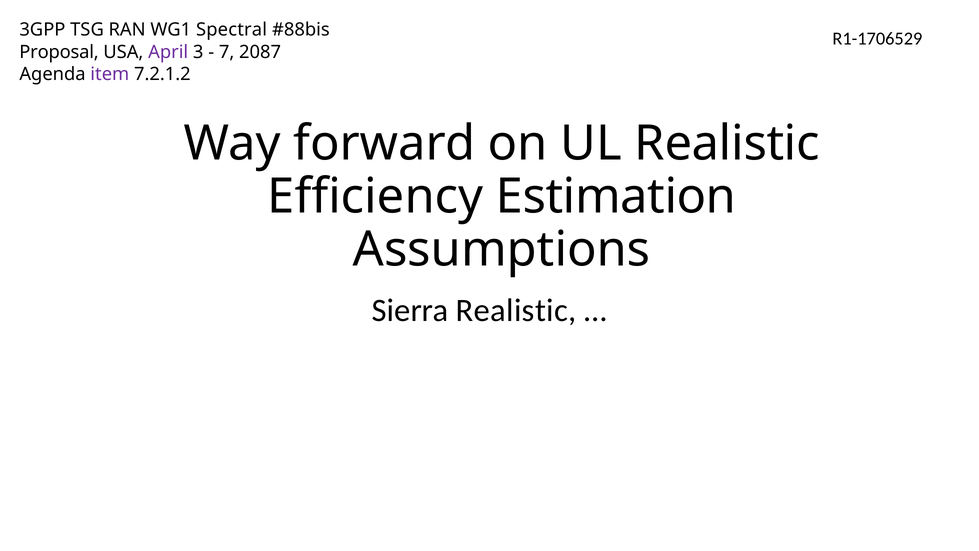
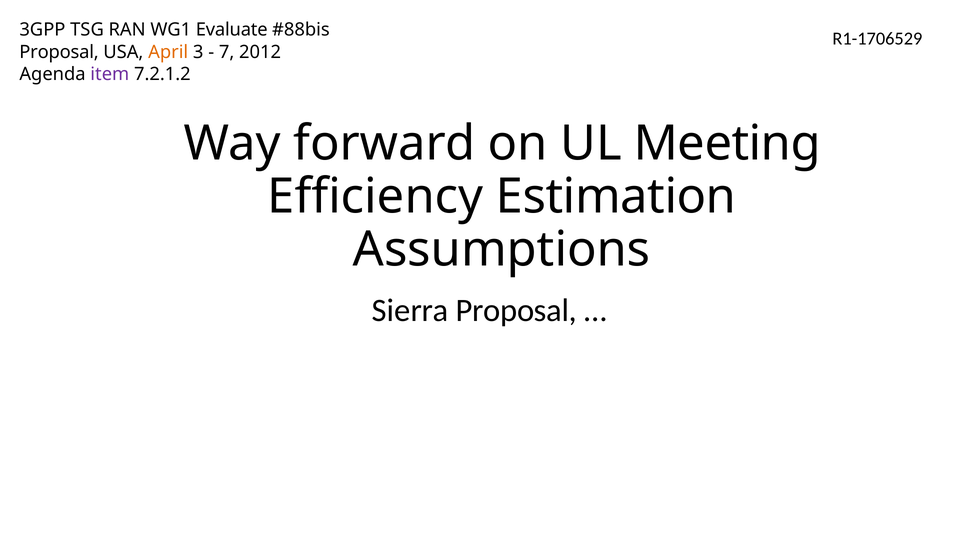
Spectral: Spectral -> Evaluate (232, 30)
April colour: purple -> orange (168, 52)
2087: 2087 -> 2012 (260, 52)
UL Realistic: Realistic -> Meeting (727, 143)
Sierra Realistic: Realistic -> Proposal (516, 310)
